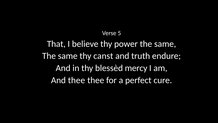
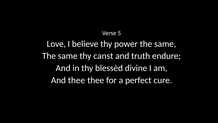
That: That -> Love (56, 44)
mercy: mercy -> divine (136, 68)
